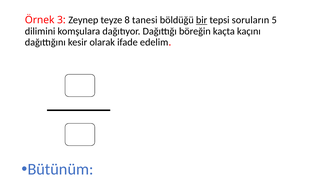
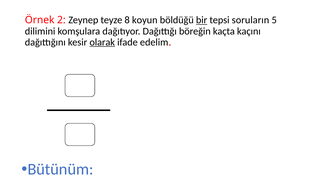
3: 3 -> 2 (61, 20)
tanesi: tanesi -> koyun (145, 20)
olarak underline: none -> present (102, 42)
